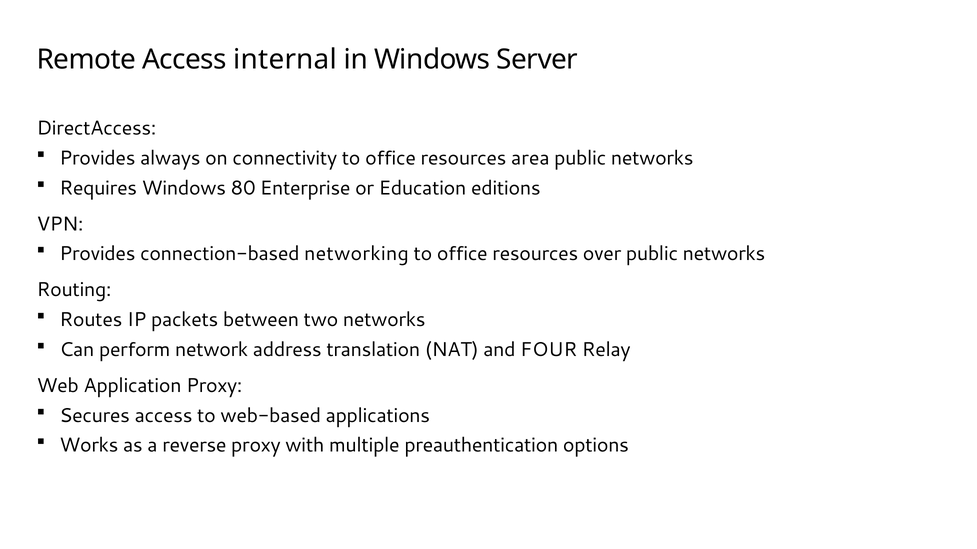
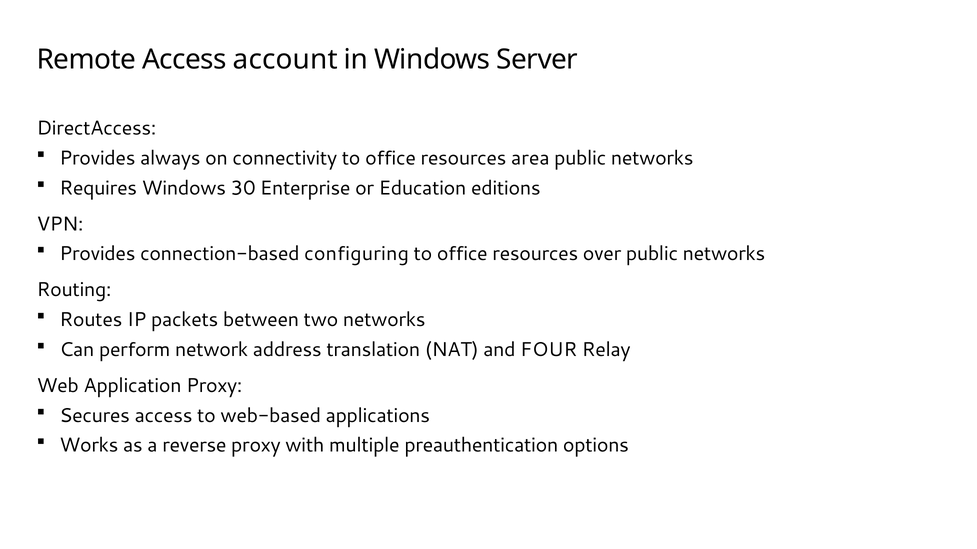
internal: internal -> account (285, 60)
80: 80 -> 30 (243, 188)
networking: networking -> configuring (357, 254)
